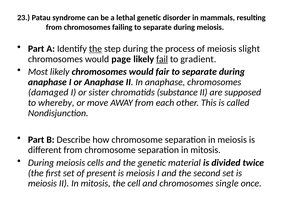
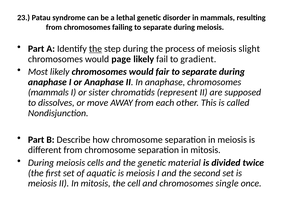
fail underline: present -> none (162, 59)
damaged: damaged -> mammals (48, 92)
substance: substance -> represent (177, 92)
whereby: whereby -> dissolves (56, 102)
present: present -> aquatic (101, 172)
